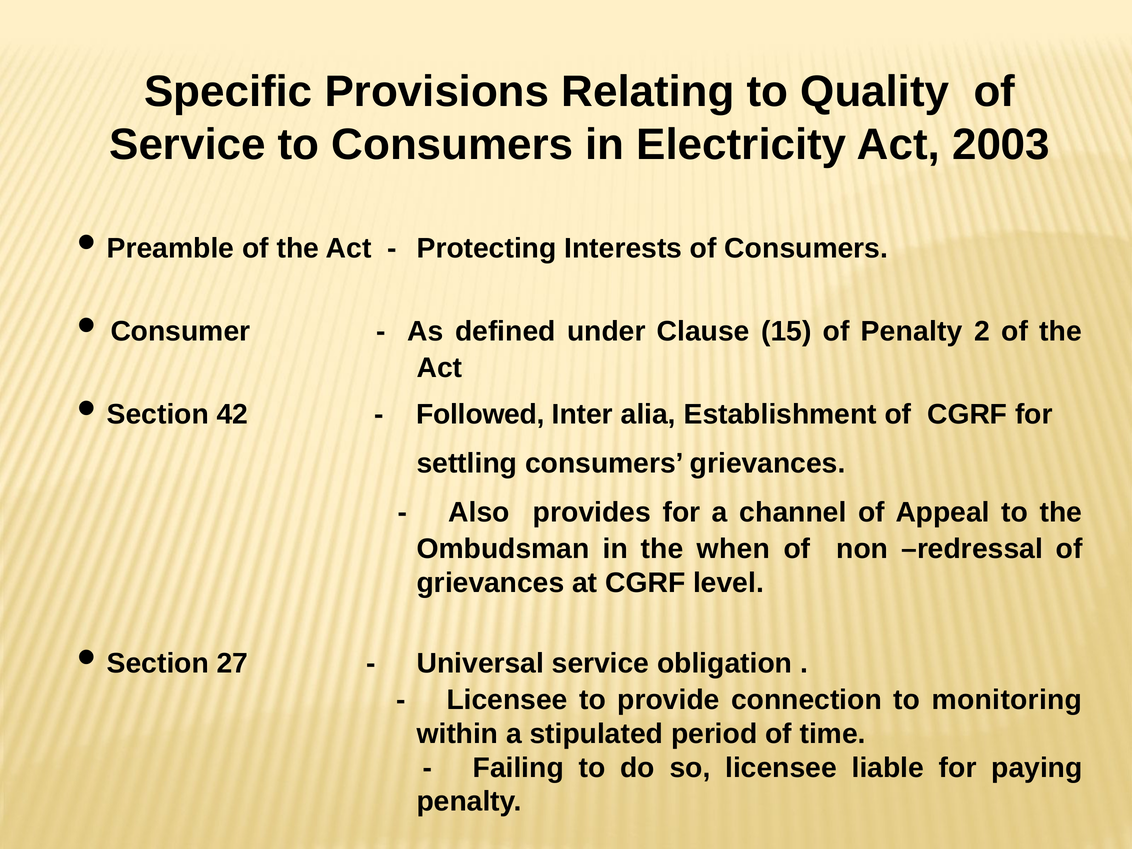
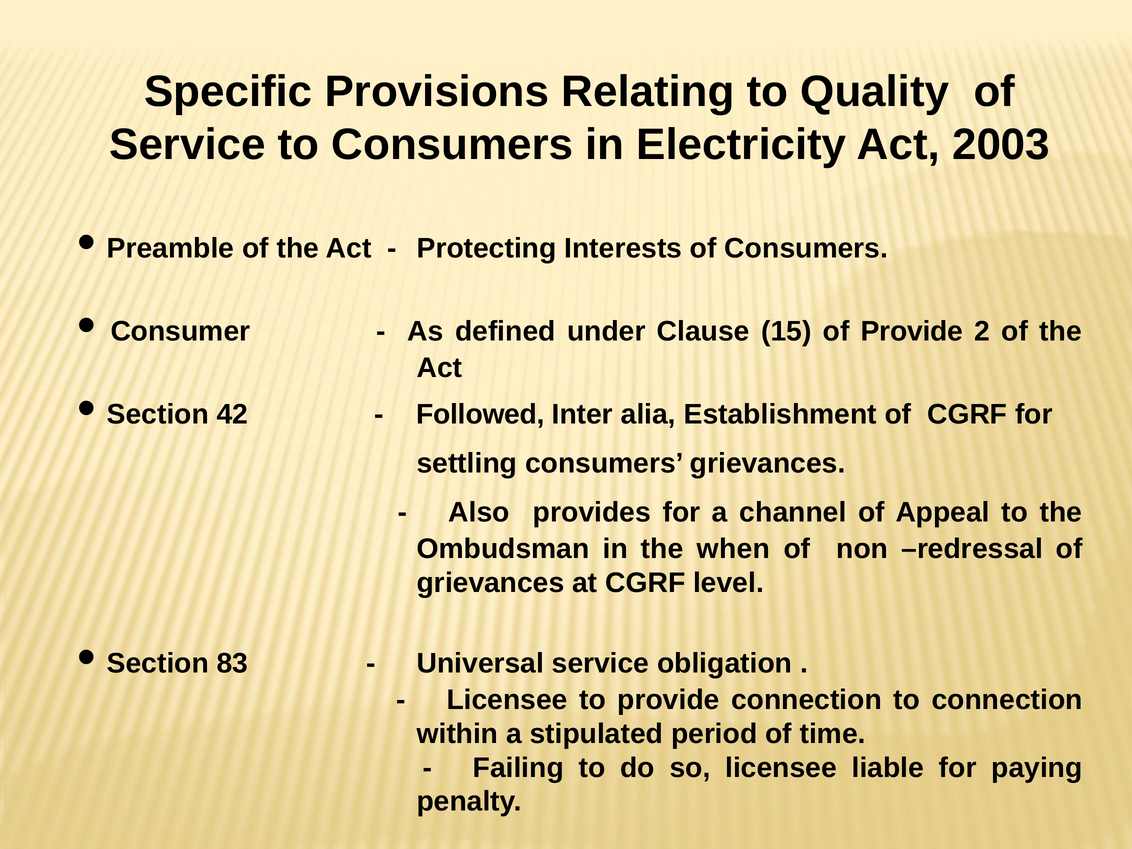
of Penalty: Penalty -> Provide (912, 331)
27: 27 -> 83 (232, 663)
to monitoring: monitoring -> connection (1007, 700)
